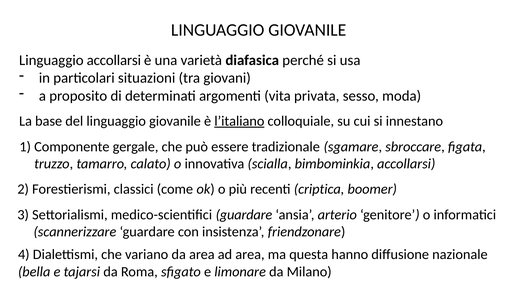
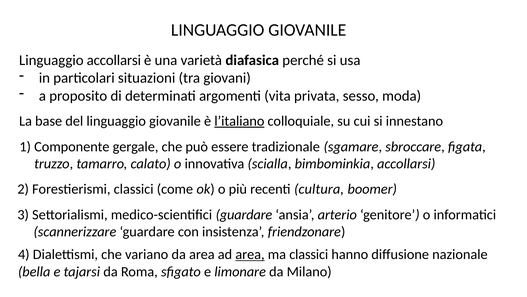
criptica: criptica -> cultura (319, 189)
area underline: none -> present (250, 254)
ma questa: questa -> classici (309, 254)
